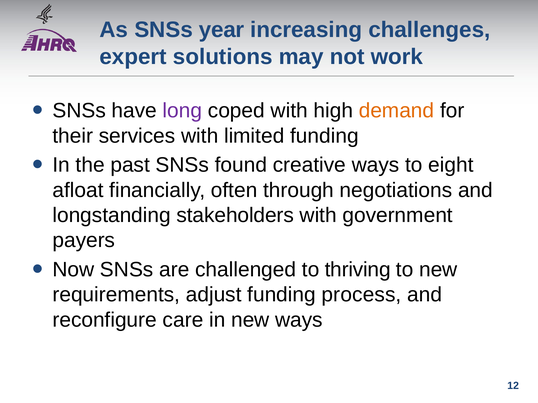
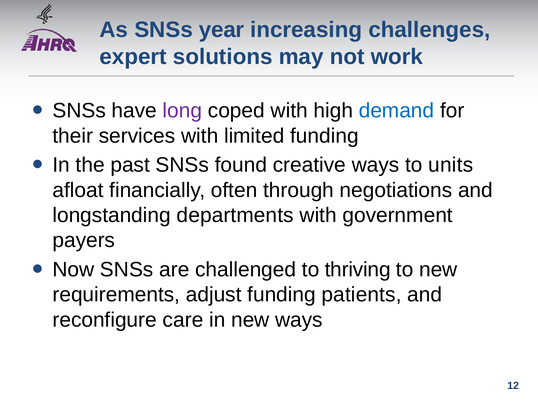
demand colour: orange -> blue (396, 111)
eight: eight -> units (451, 165)
stakeholders: stakeholders -> departments (235, 216)
process: process -> patients (362, 295)
